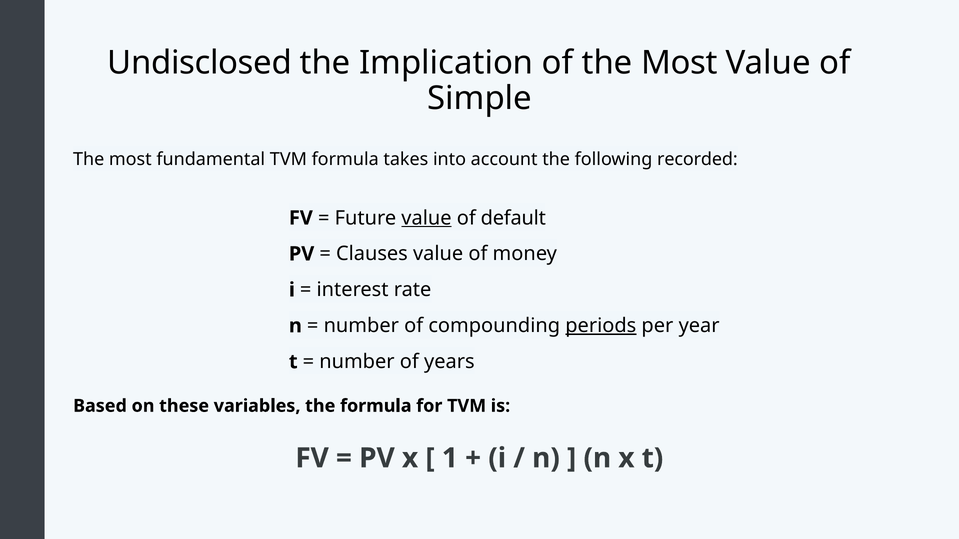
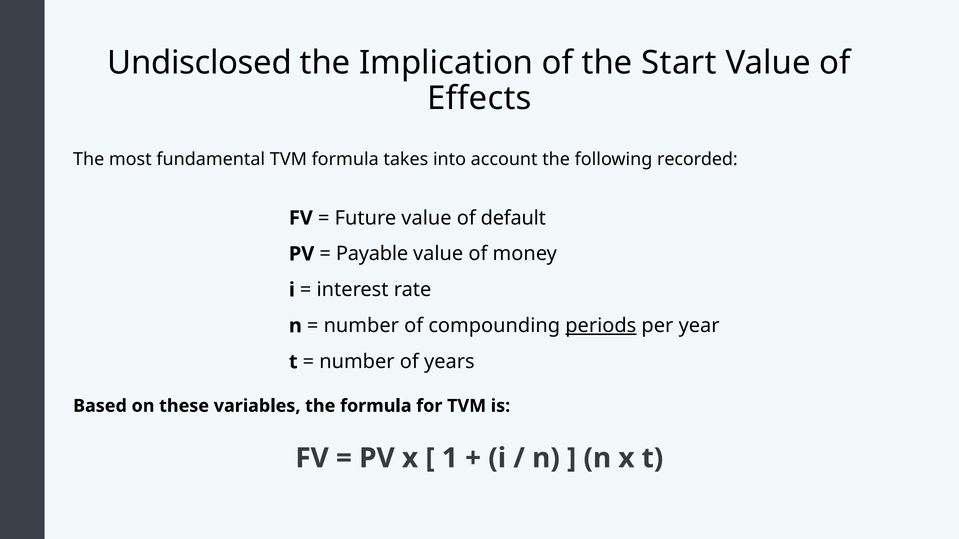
of the Most: Most -> Start (679, 63)
Simple: Simple -> Effects (479, 98)
value underline: present -> none (426, 218)
Clauses: Clauses -> Payable (372, 254)
